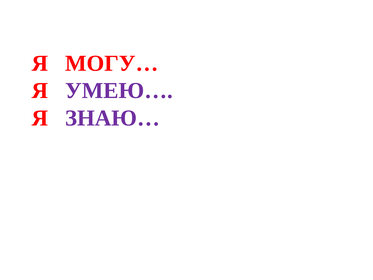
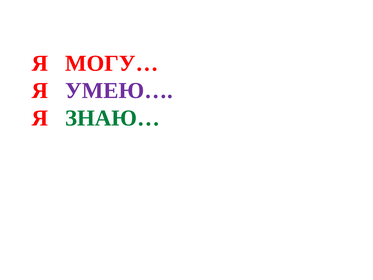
ЗНАЮ… colour: purple -> green (113, 118)
